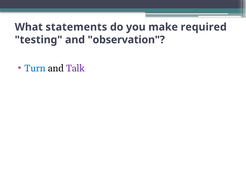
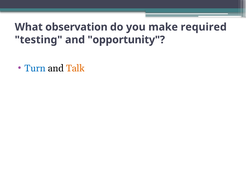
statements: statements -> observation (76, 27)
observation: observation -> opportunity (126, 40)
Talk colour: purple -> orange (75, 68)
